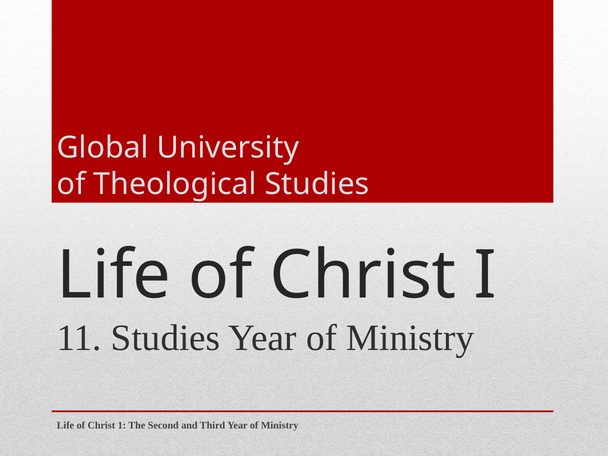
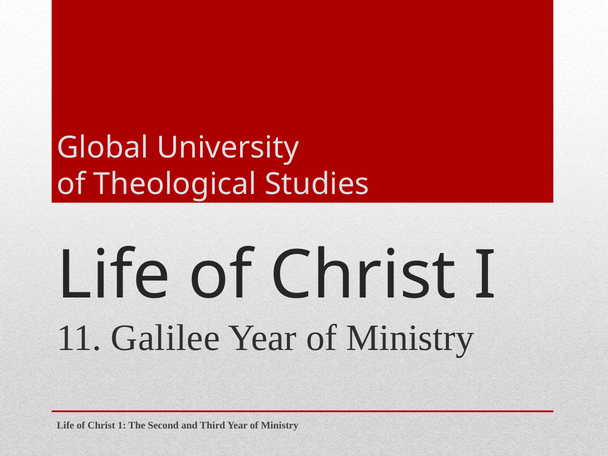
11 Studies: Studies -> Galilee (166, 338)
